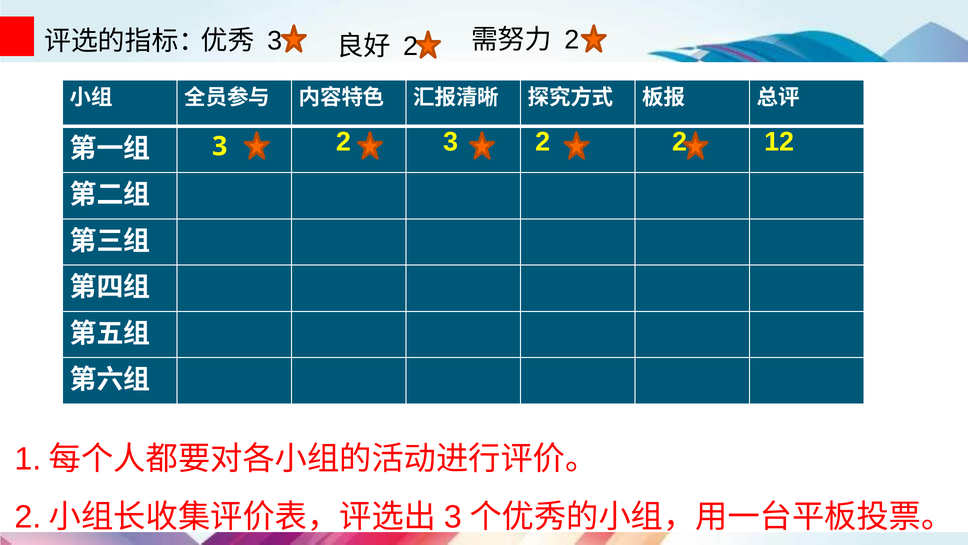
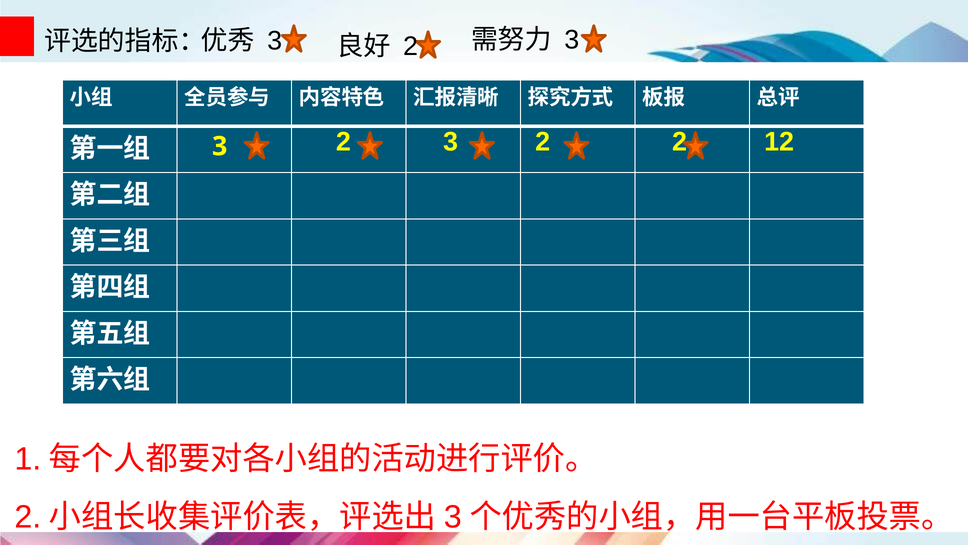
2: 2 -> 3 (572, 40)
